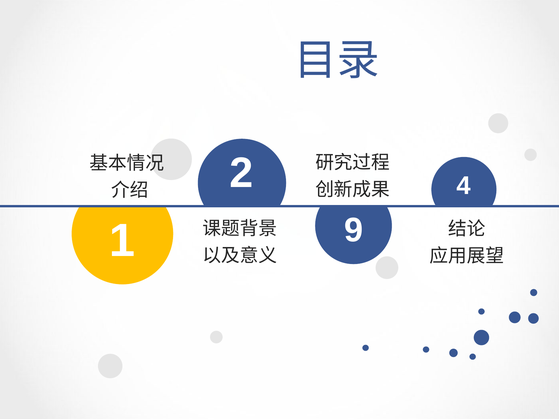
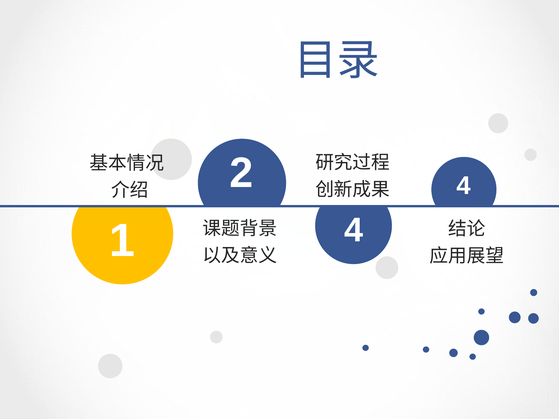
1 9: 9 -> 4 (354, 230)
